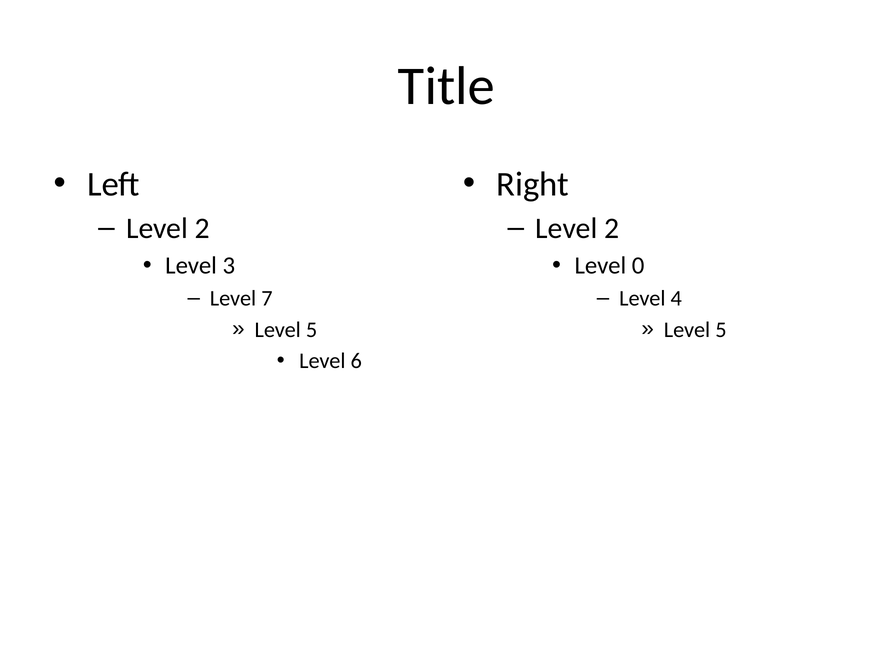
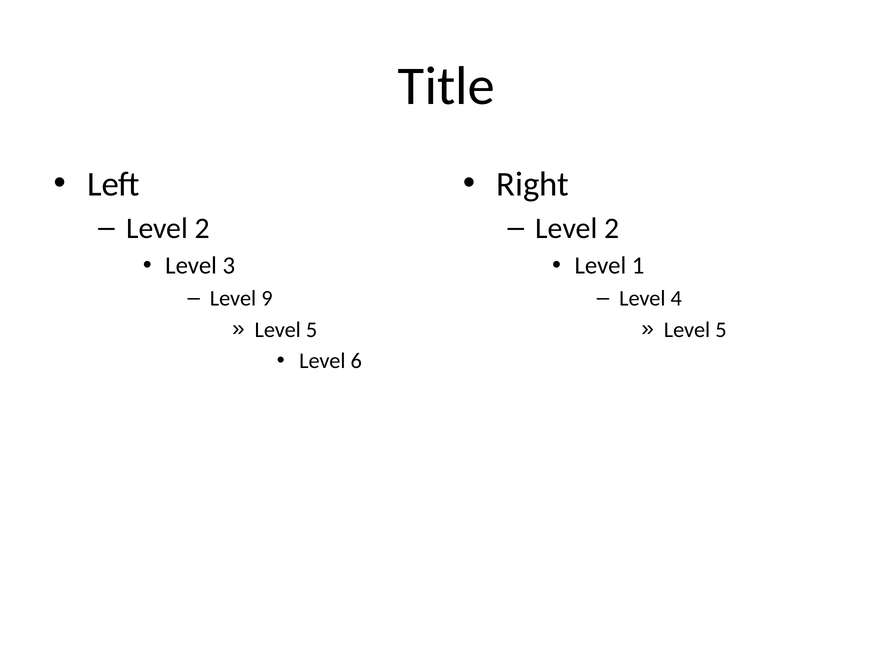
0: 0 -> 1 (638, 266)
7: 7 -> 9 (267, 298)
